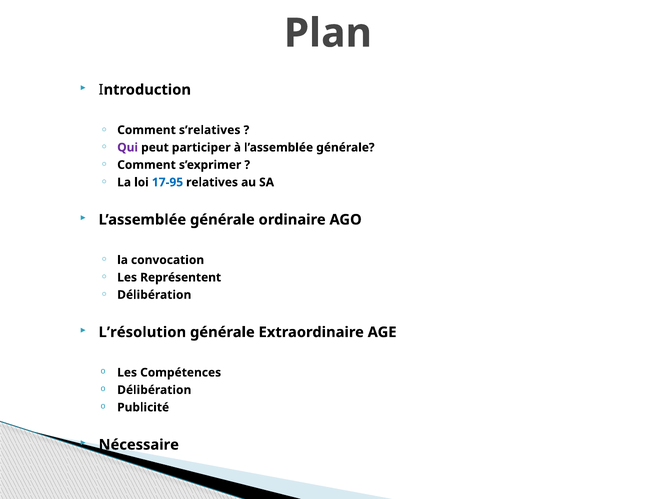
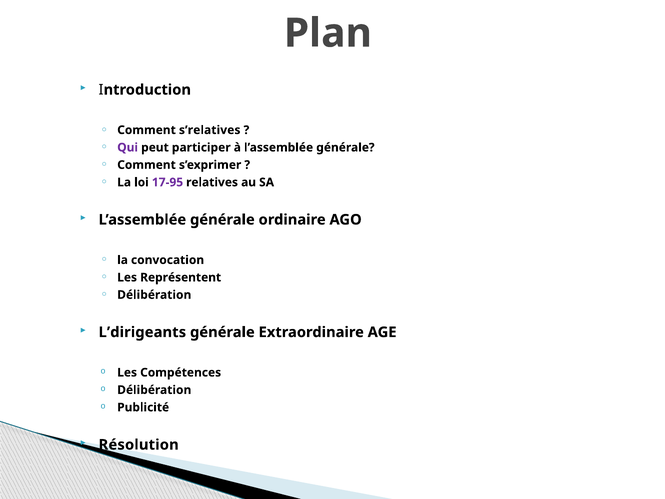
17-95 colour: blue -> purple (168, 182)
L’résolution: L’résolution -> L’dirigeants (142, 332)
Nécessaire: Nécessaire -> Résolution (139, 445)
